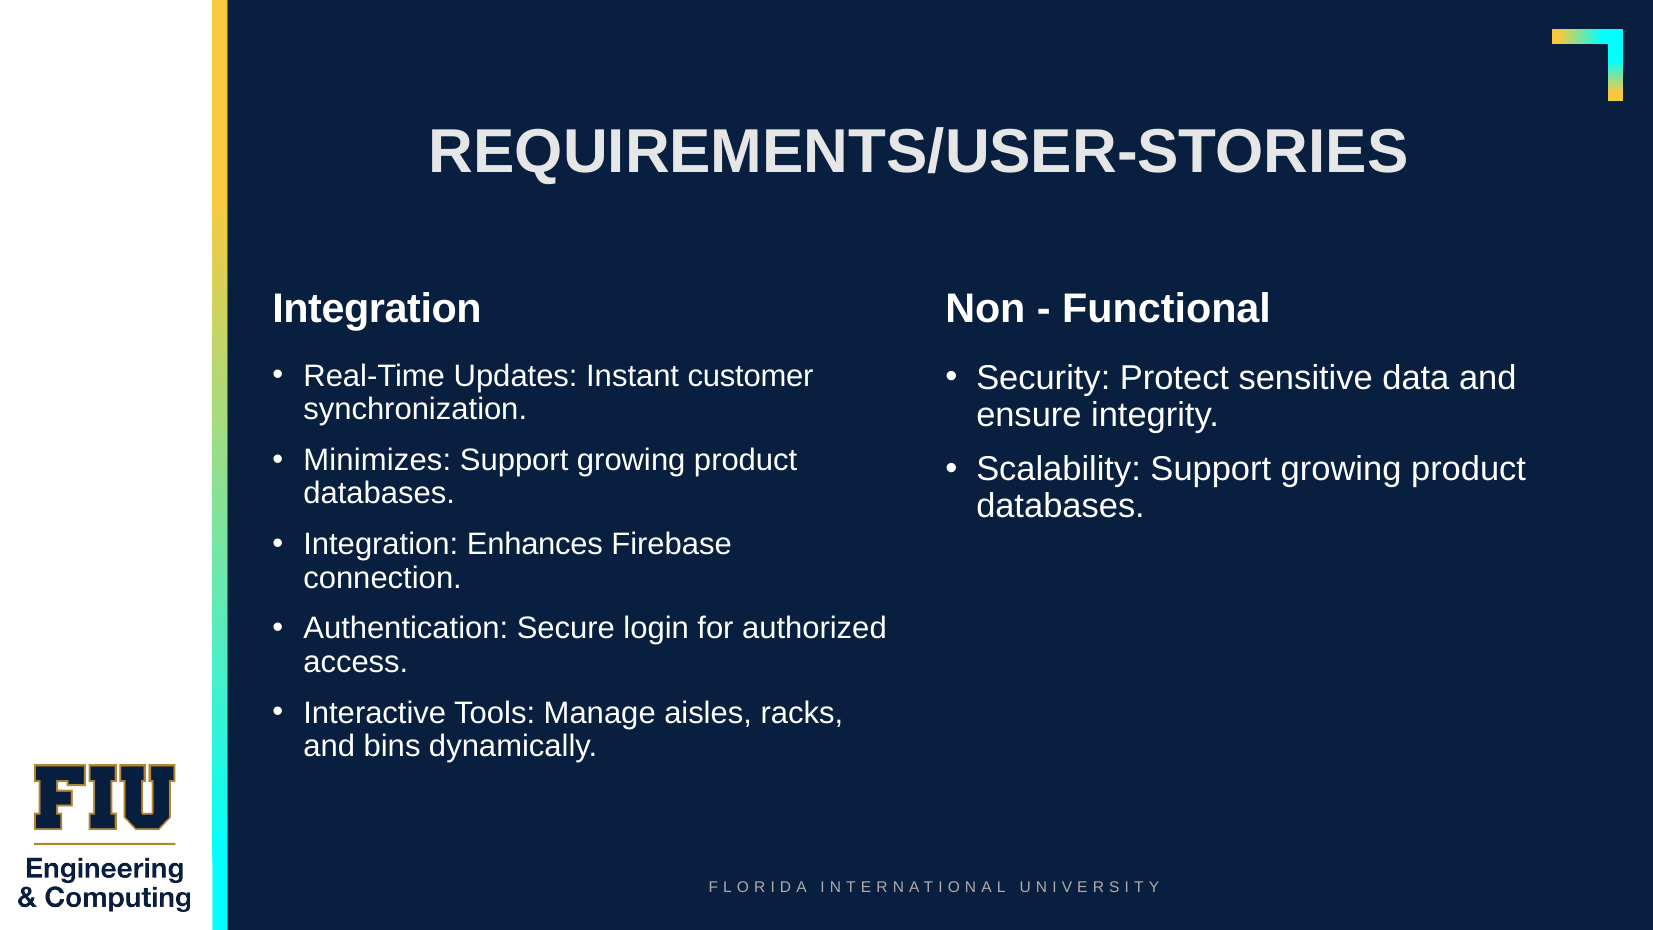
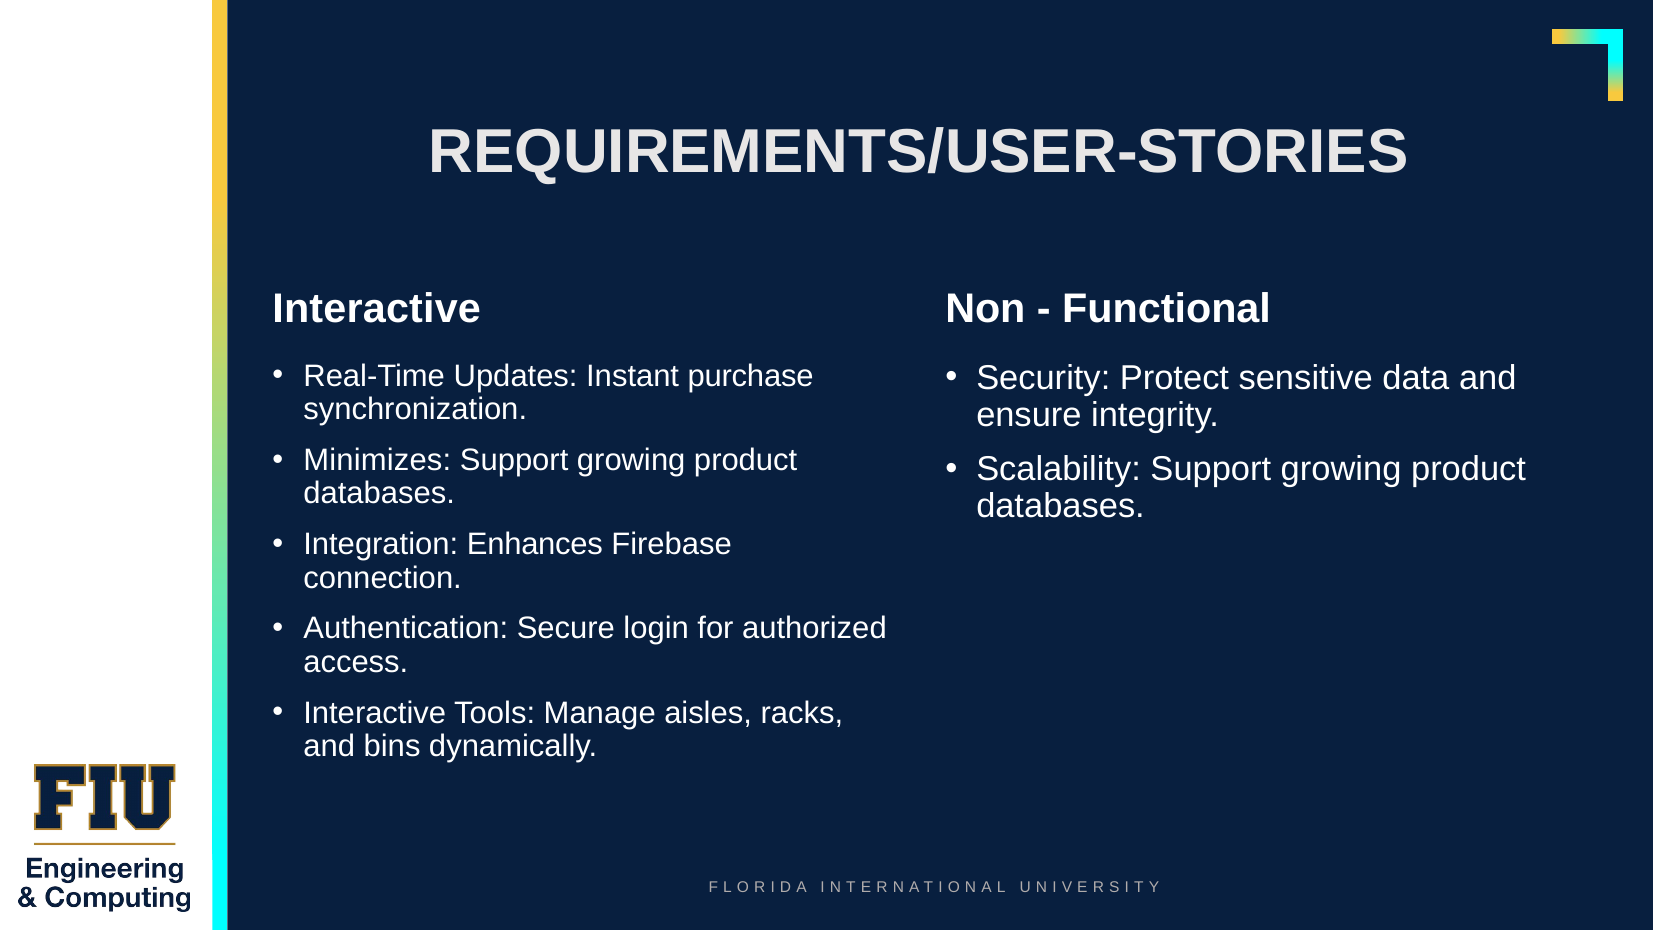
Integration: Integration -> Interactive (377, 309)
customer: customer -> purchase (751, 376)
